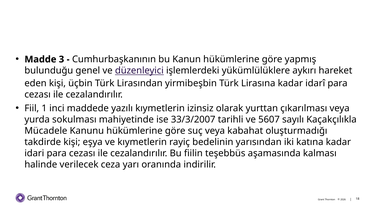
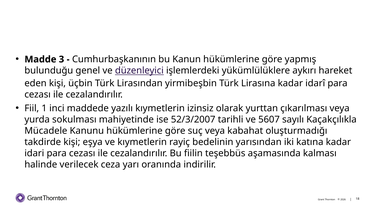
33/3/2007: 33/3/2007 -> 52/3/2007 (193, 119)
